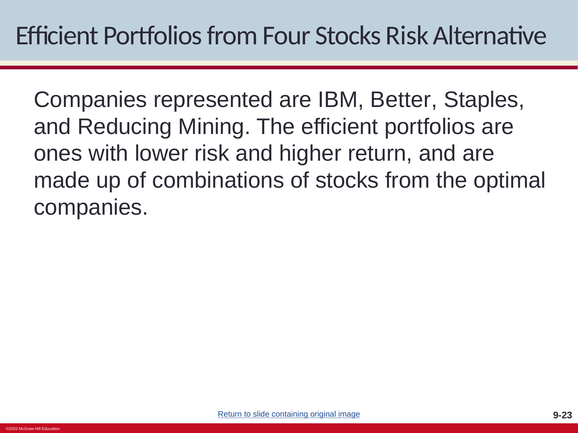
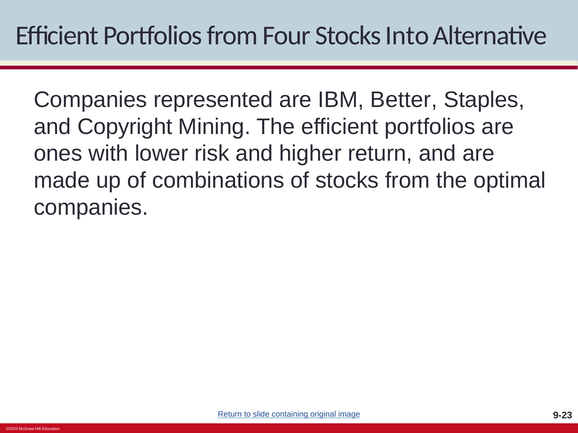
Stocks Risk: Risk -> Into (407, 35)
Reducing: Reducing -> Copyright (125, 127)
